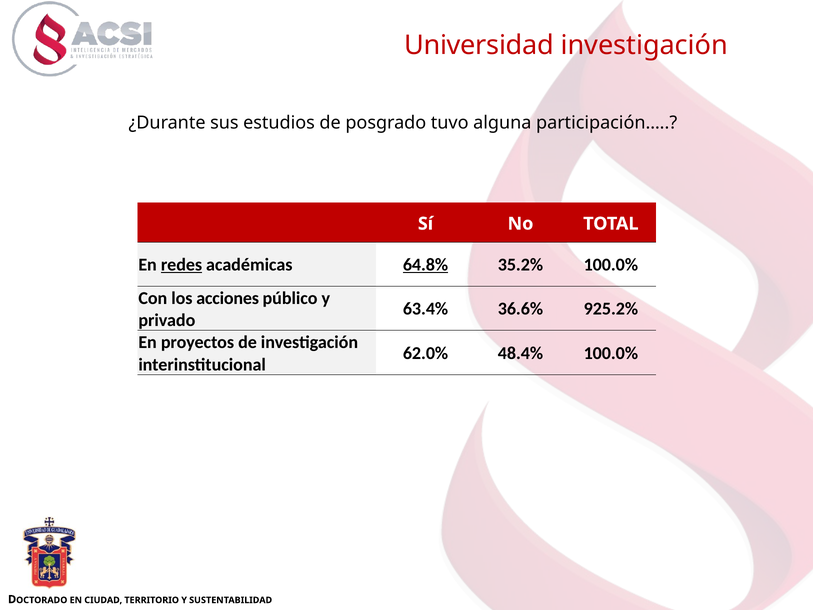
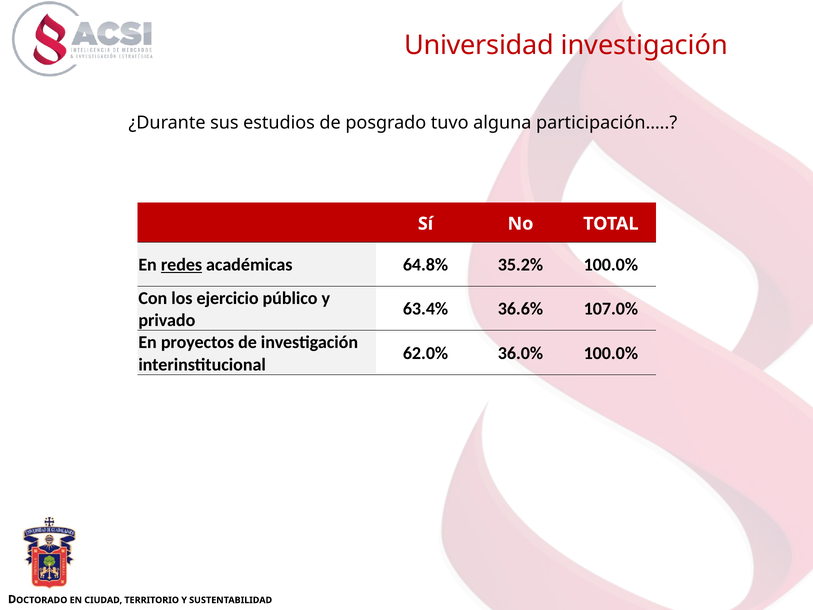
64.8% underline: present -> none (426, 265)
acciones: acciones -> ejercicio (228, 298)
925.2%: 925.2% -> 107.0% (611, 309)
48.4%: 48.4% -> 36.0% (520, 353)
